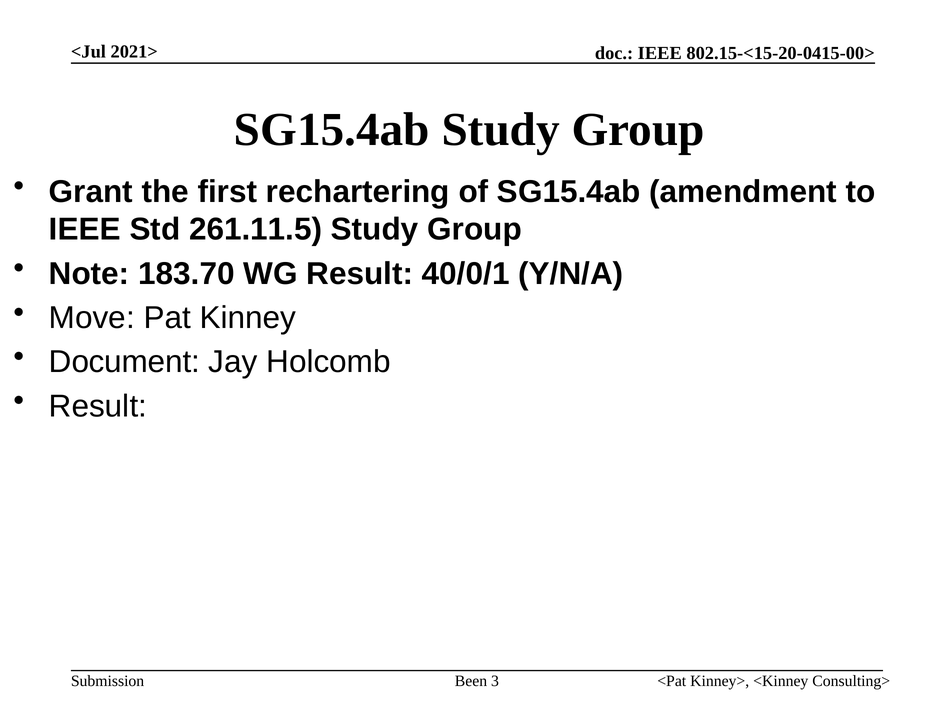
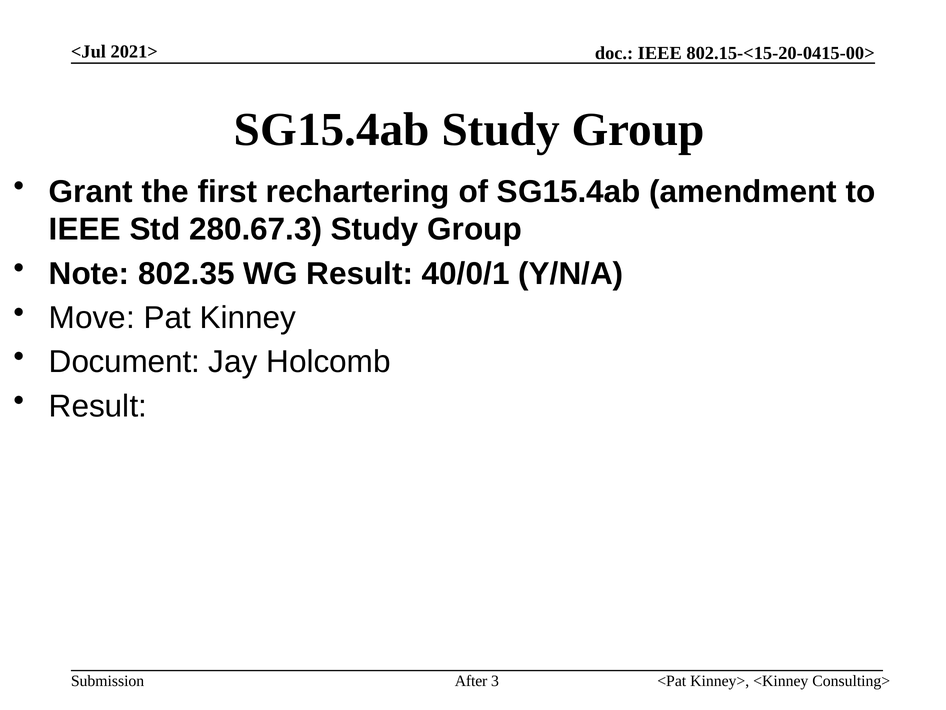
261.11.5: 261.11.5 -> 280.67.3 (256, 229)
183.70: 183.70 -> 802.35 (186, 273)
Been: Been -> After (471, 680)
